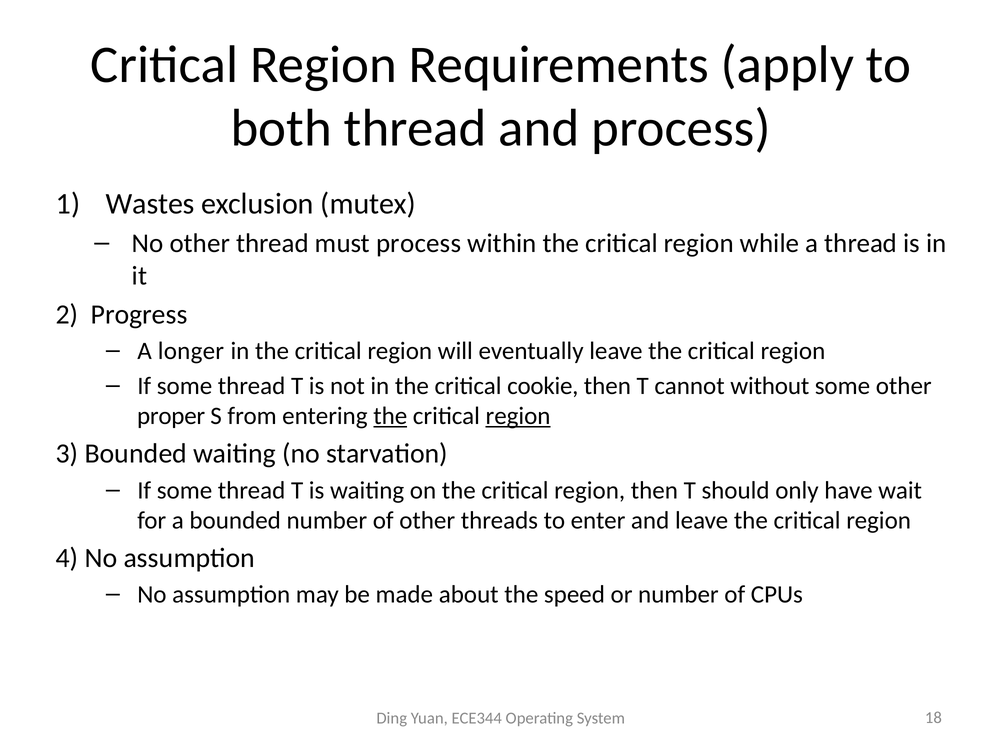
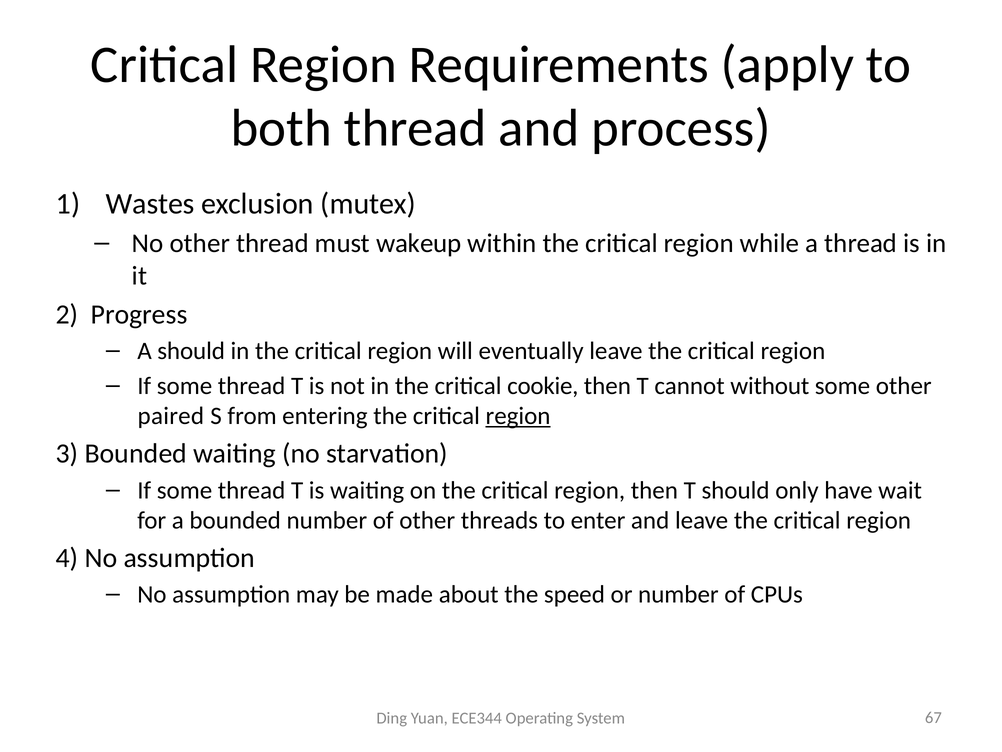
must process: process -> wakeup (419, 243)
A longer: longer -> should (191, 351)
proper: proper -> paired (171, 416)
the underline: present -> none (390, 416)
18: 18 -> 67 (933, 718)
